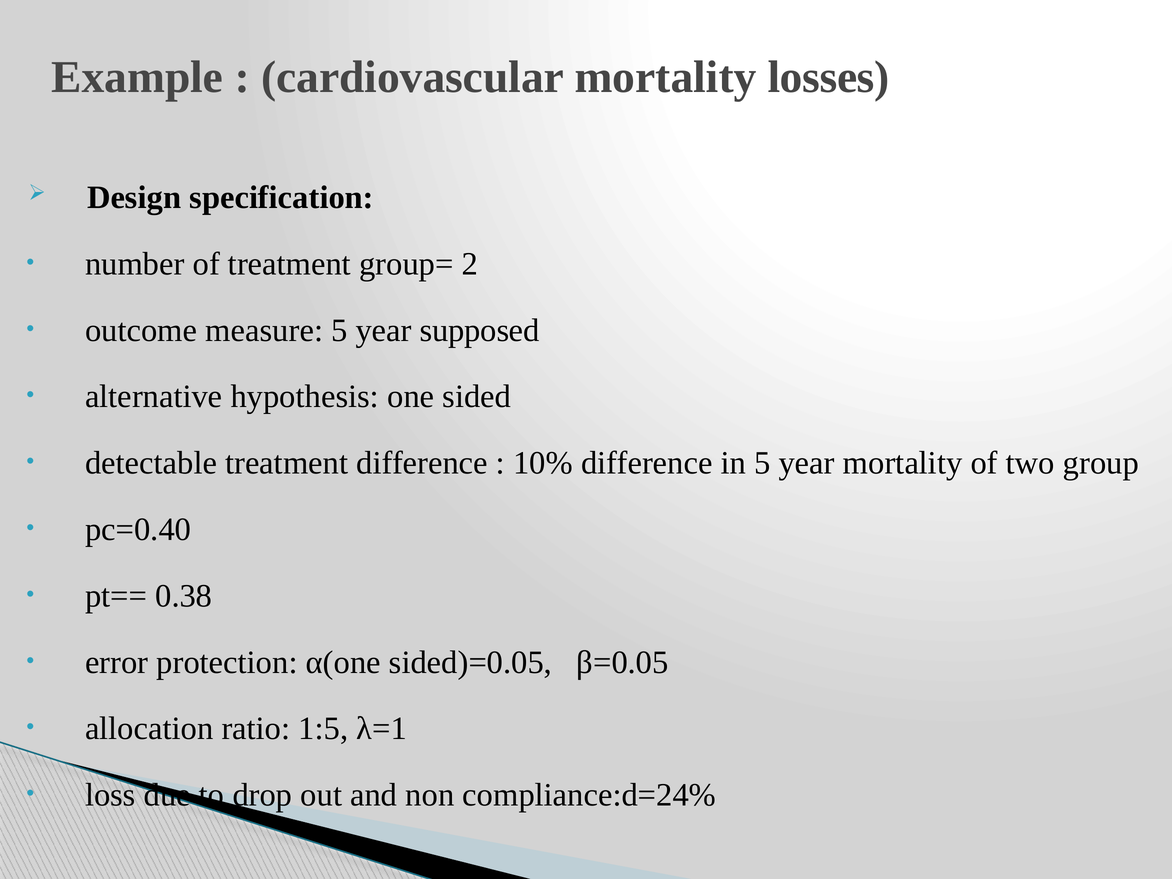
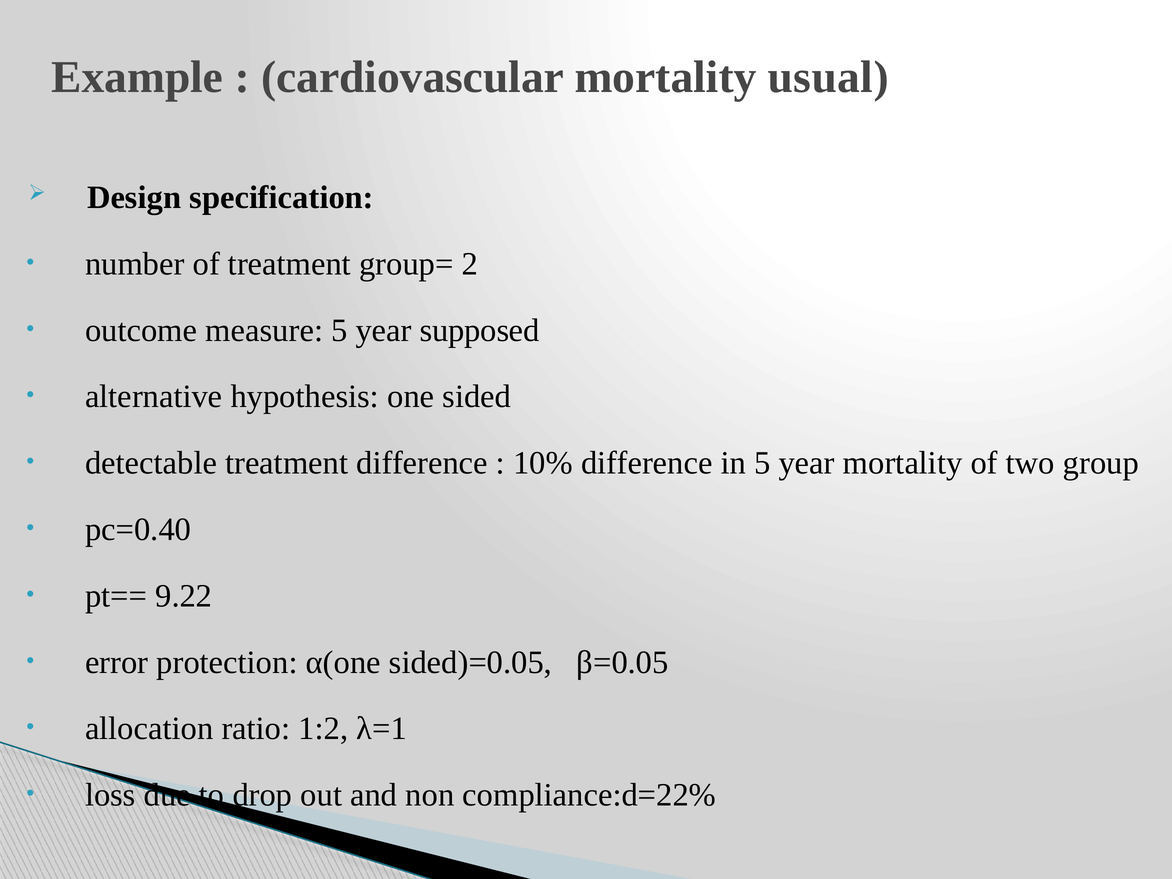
losses: losses -> usual (828, 77)
0.38: 0.38 -> 9.22 (184, 596)
1:5: 1:5 -> 1:2 (323, 729)
compliance:d=24%: compliance:d=24% -> compliance:d=22% (589, 795)
